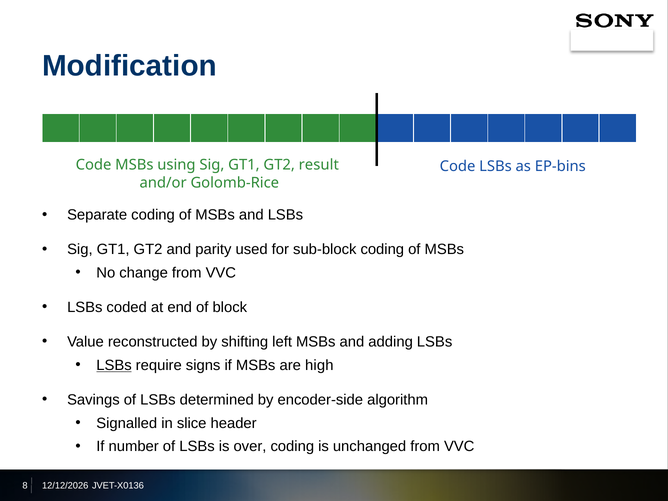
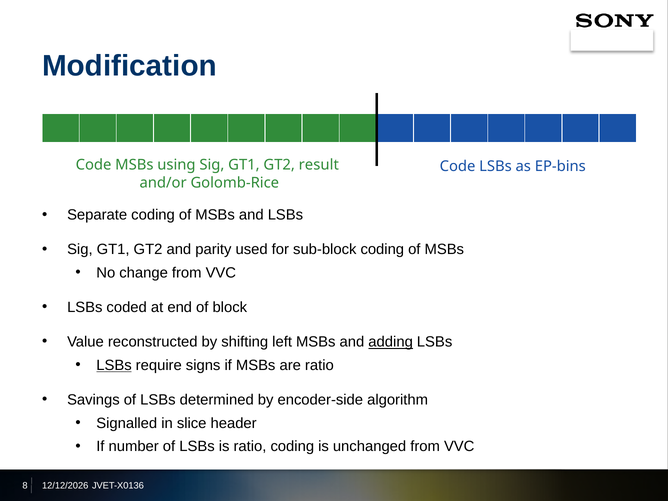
adding underline: none -> present (391, 342)
are high: high -> ratio (319, 365)
is over: over -> ratio (250, 447)
